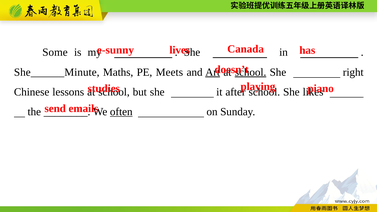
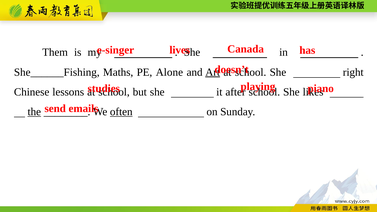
e-sunny: e-sunny -> e-singer (115, 50)
Some: Some -> Them (55, 52)
She______Minute: She______Minute -> She______Fishing (57, 72)
Meets: Meets -> Alone (169, 72)
school underline: present -> none (251, 72)
the underline: none -> present (34, 112)
